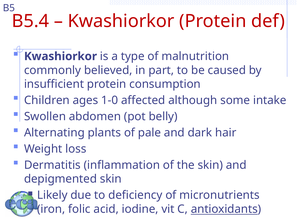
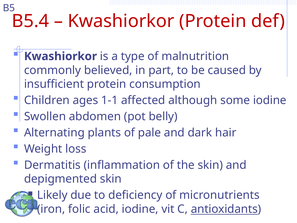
1-0: 1-0 -> 1-1 (110, 100)
some intake: intake -> iodine (270, 100)
